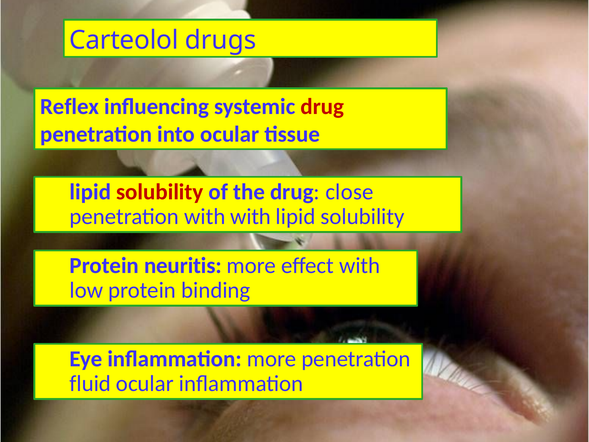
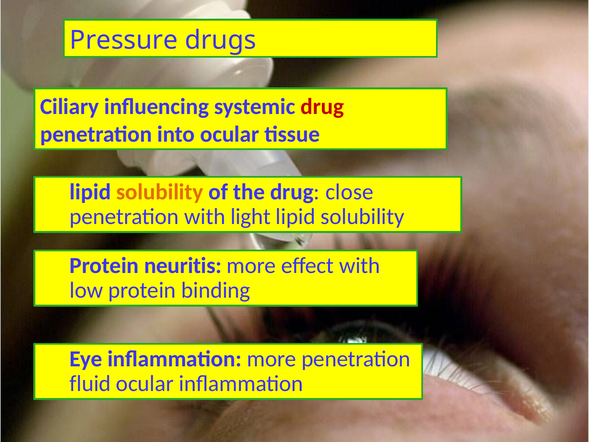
Carteolol: Carteolol -> Pressure (124, 40)
Reflex: Reflex -> Ciliary (70, 107)
solubility colour: red -> orange (160, 192)
with with: with -> light (251, 217)
